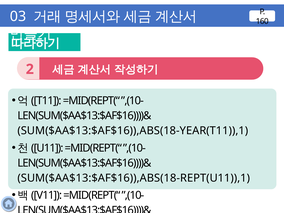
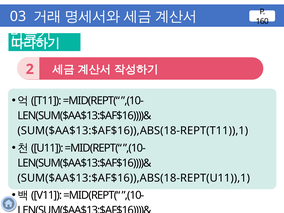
SUM($AA$13:$AF$16)),ABS(18-YEAR(T11)),1: SUM($AA$13:$AF$16)),ABS(18-YEAR(T11)),1 -> SUM($AA$13:$AF$16)),ABS(18-REPT(T11)),1 (133, 131)
